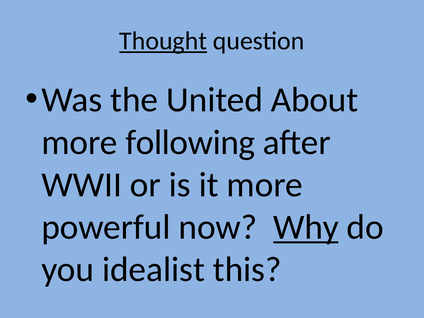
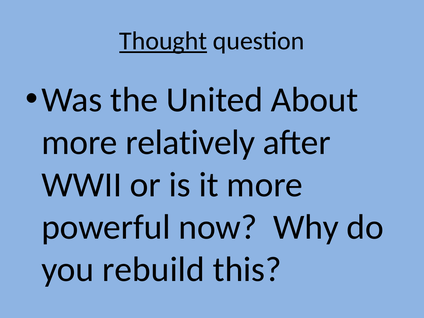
following: following -> relatively (190, 142)
Why underline: present -> none (306, 227)
idealist: idealist -> rebuild (153, 270)
